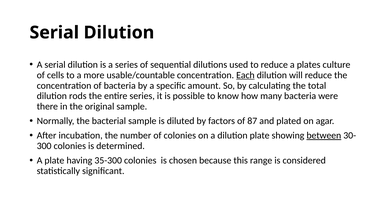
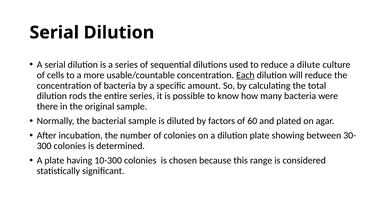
plates: plates -> dilute (309, 65)
87: 87 -> 60 (252, 121)
between underline: present -> none (324, 135)
35-300: 35-300 -> 10-300 (108, 160)
